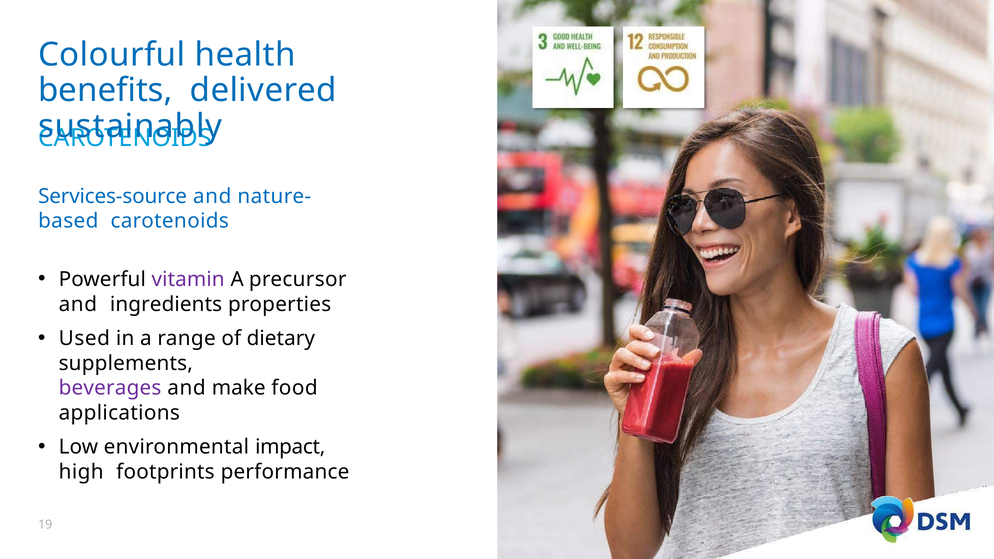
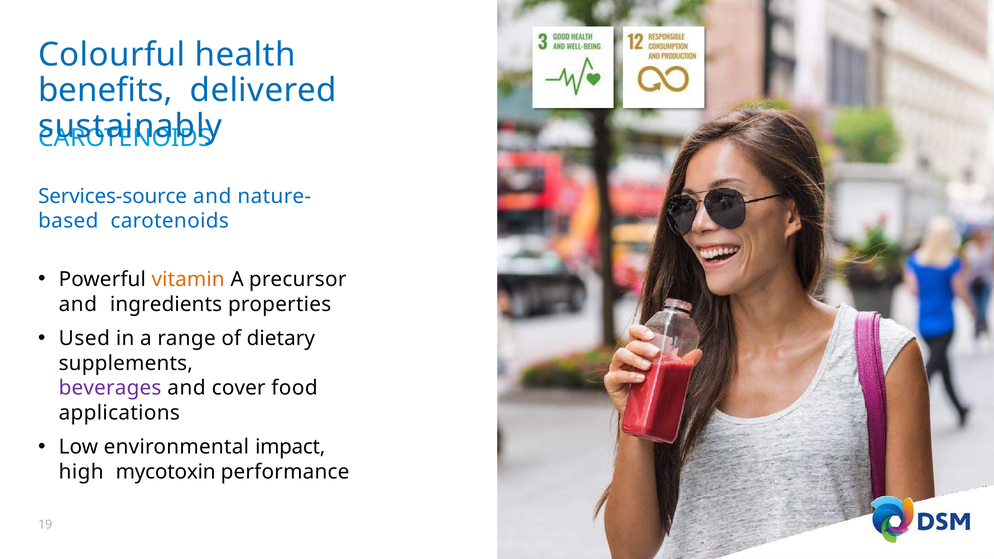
vitamin colour: purple -> orange (188, 279)
make: make -> cover (239, 388)
footprints: footprints -> mycotoxin (166, 472)
